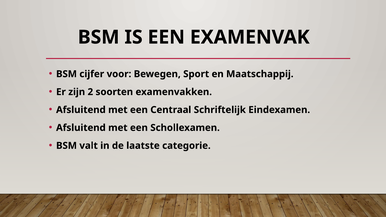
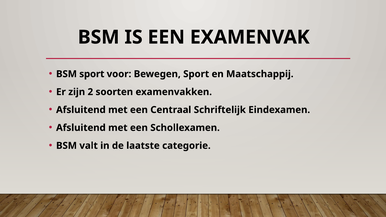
BSM cijfer: cijfer -> sport (92, 74)
